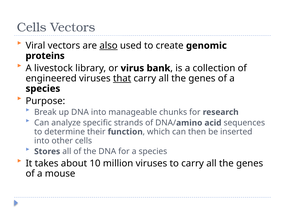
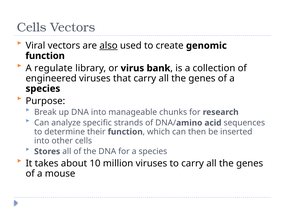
proteins: proteins -> function (45, 56)
livestock: livestock -> regulate (53, 68)
that underline: present -> none (122, 79)
